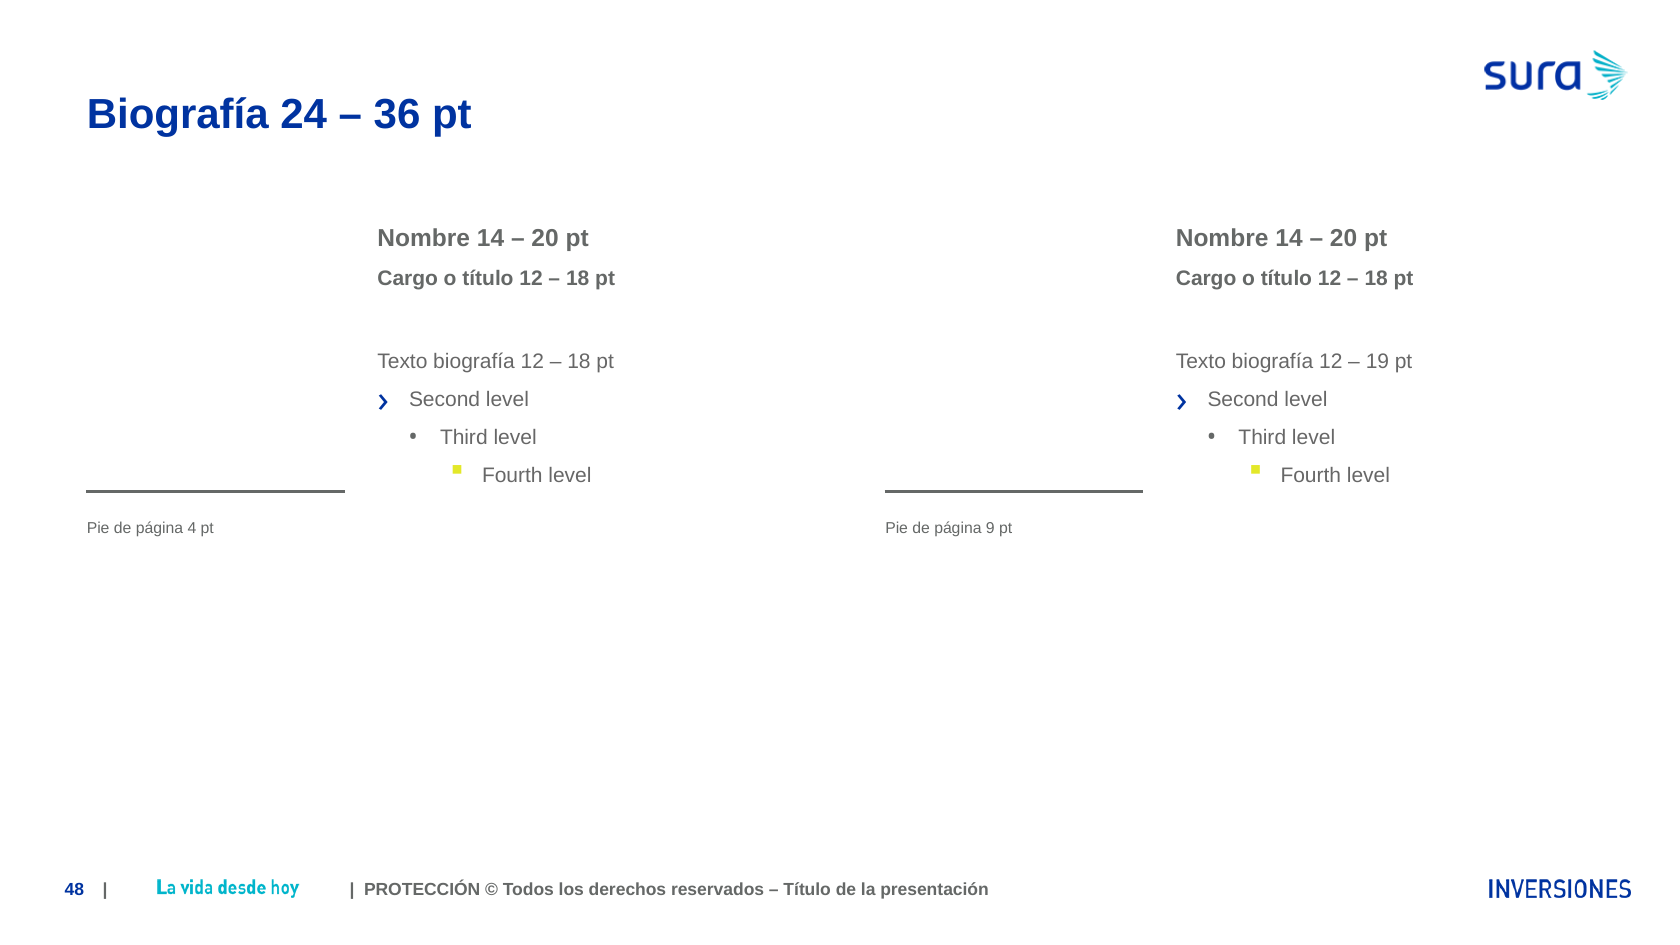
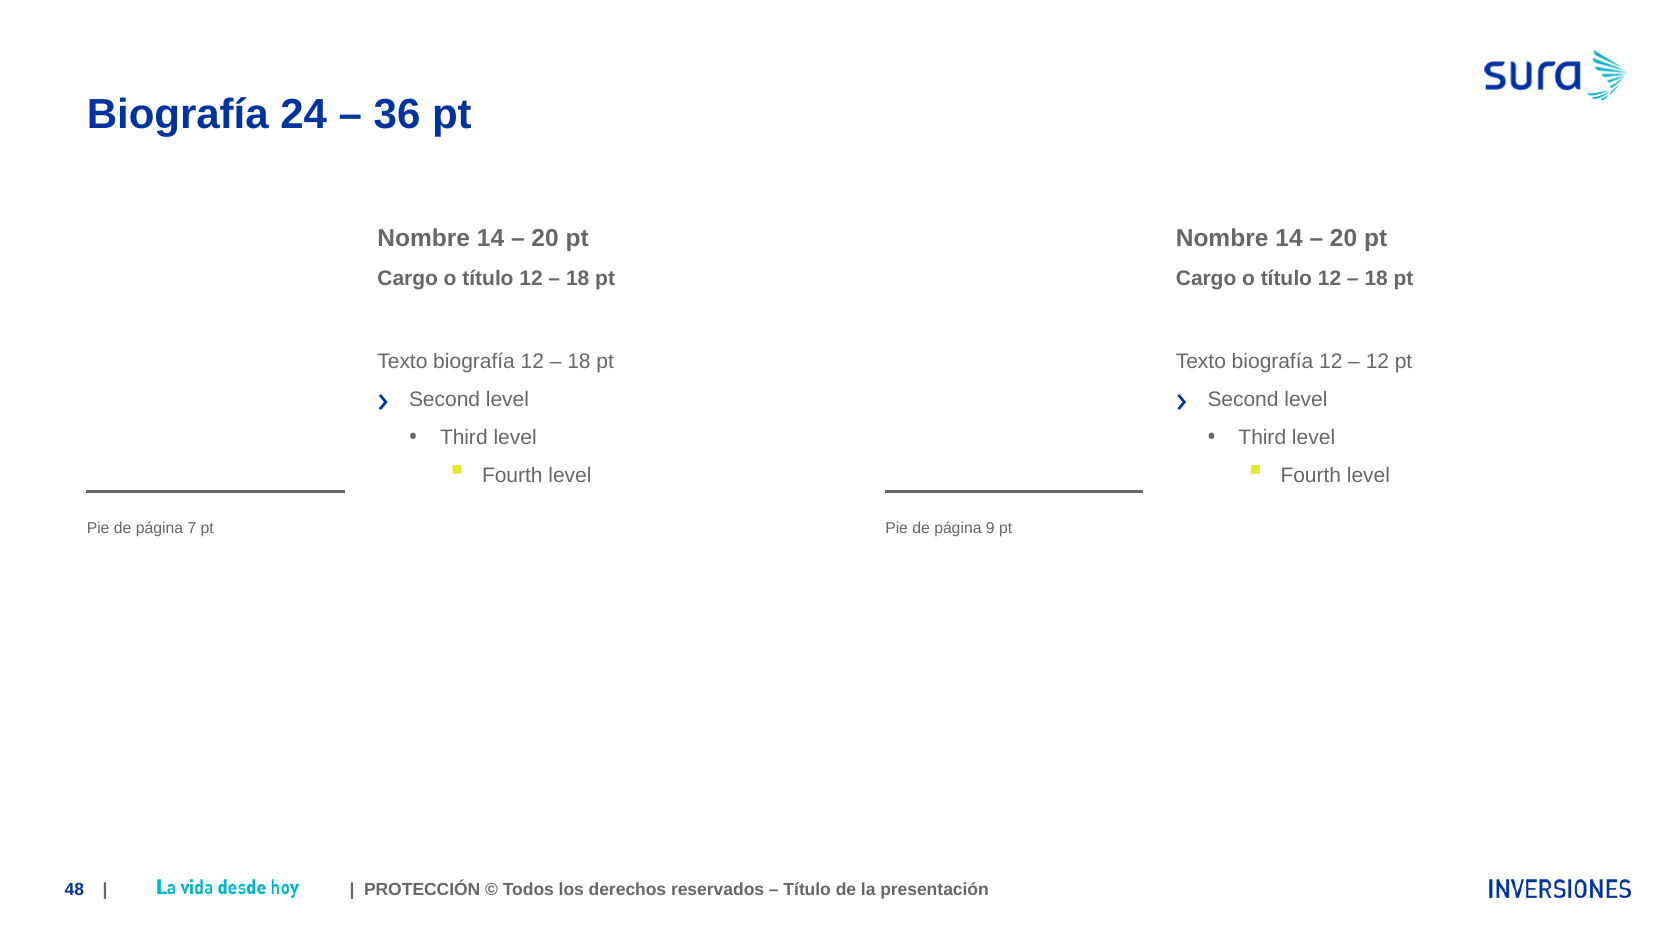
19: 19 -> 12 (1377, 361)
4: 4 -> 7 (192, 529)
